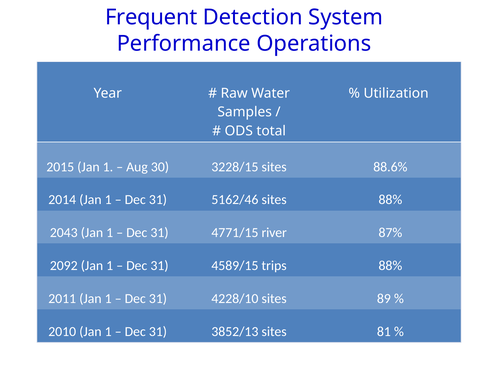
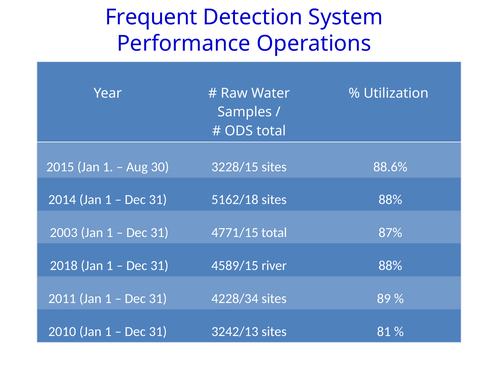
5162/46: 5162/46 -> 5162/18 (235, 200)
2043: 2043 -> 2003 (64, 232)
4771/15 river: river -> total (274, 232)
2092: 2092 -> 2018 (64, 265)
trips: trips -> river (274, 265)
4228/10: 4228/10 -> 4228/34 (235, 298)
3852/13: 3852/13 -> 3242/13 (235, 331)
